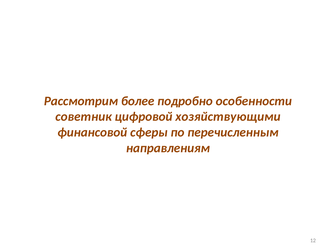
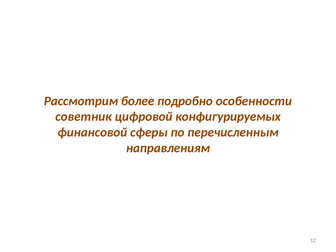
хозяйствующими: хозяйствующими -> конфигурируемых (228, 117)
